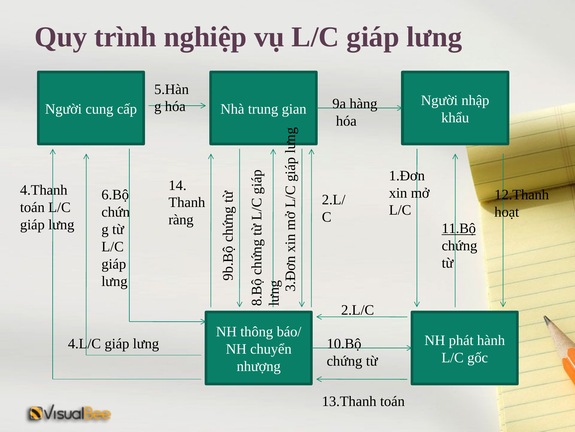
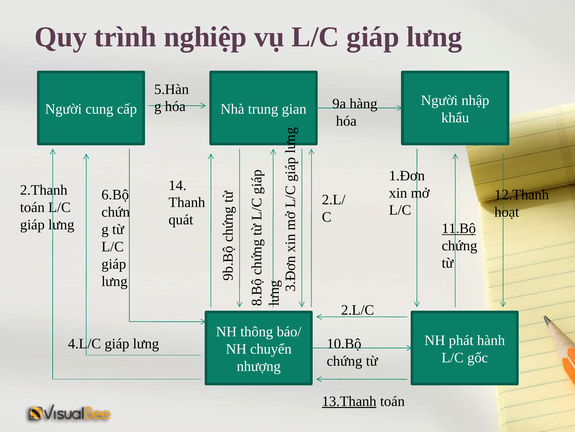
4.Thanh: 4.Thanh -> 2.Thanh (44, 190)
ràng: ràng -> quát (181, 219)
13.Thanh underline: none -> present (349, 401)
